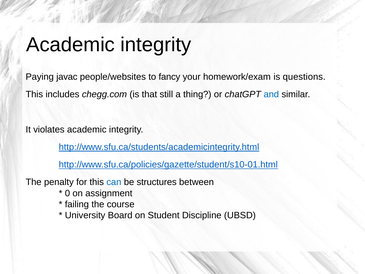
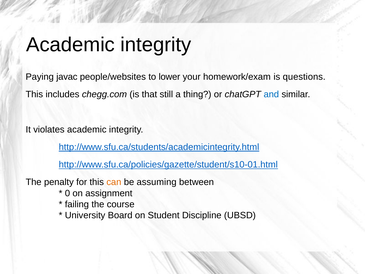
fancy: fancy -> lower (169, 77)
can colour: blue -> orange (114, 182)
structures: structures -> assuming (157, 182)
